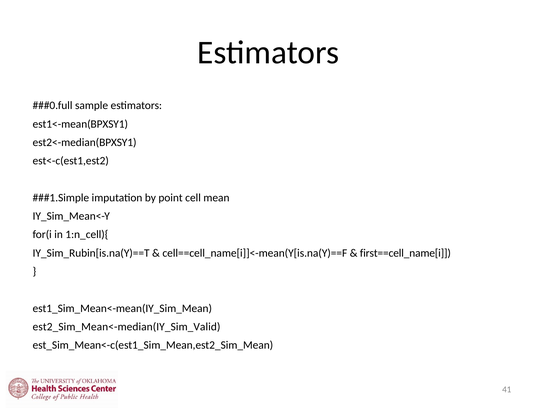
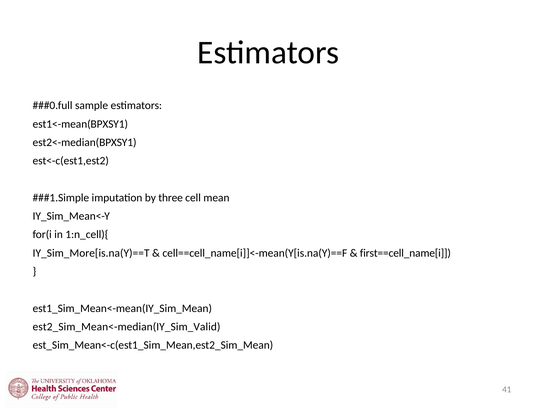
point: point -> three (171, 198)
IY_Sim_Rubin[is.na(Y)==T: IY_Sim_Rubin[is.na(Y)==T -> IY_Sim_More[is.na(Y)==T (91, 253)
